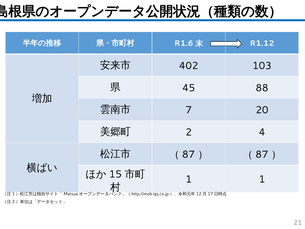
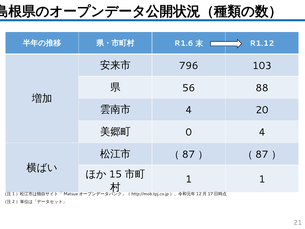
402: 402 -> 796 (189, 66)
45: 45 -> 56 (189, 88)
7: 7 -> 4 (189, 110)
2: 2 -> 0 (189, 132)
